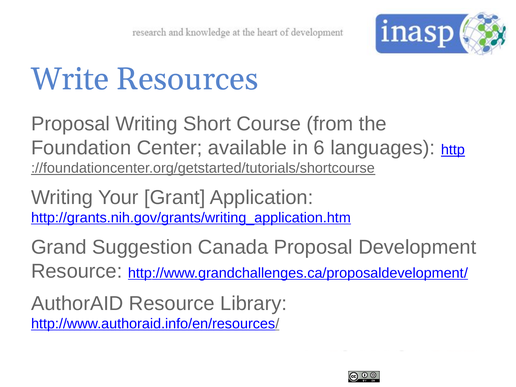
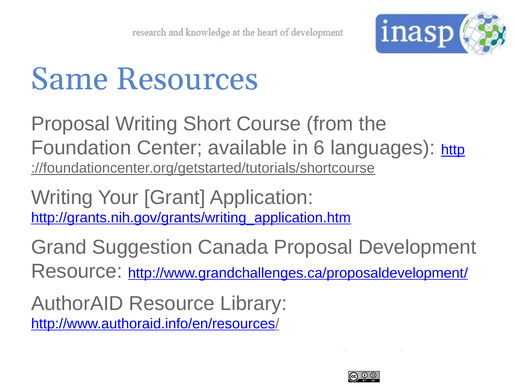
Write: Write -> Same (70, 79)
